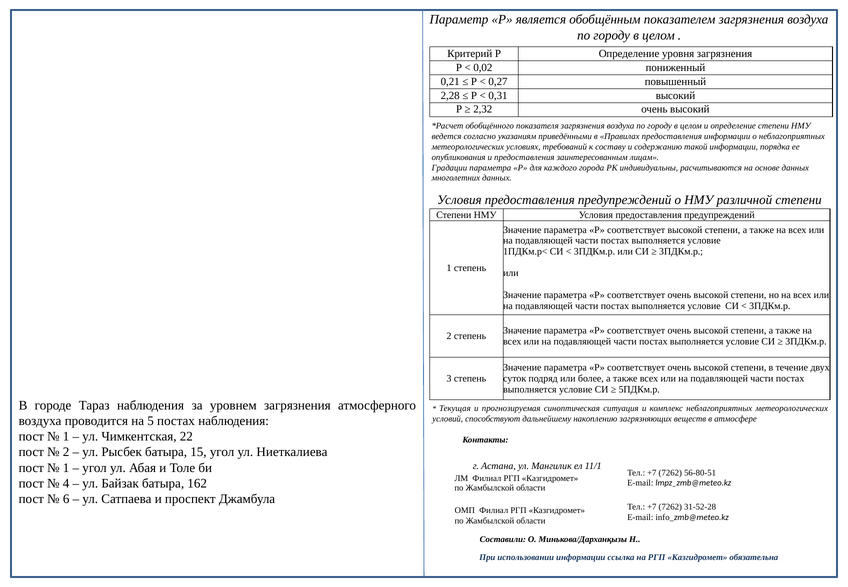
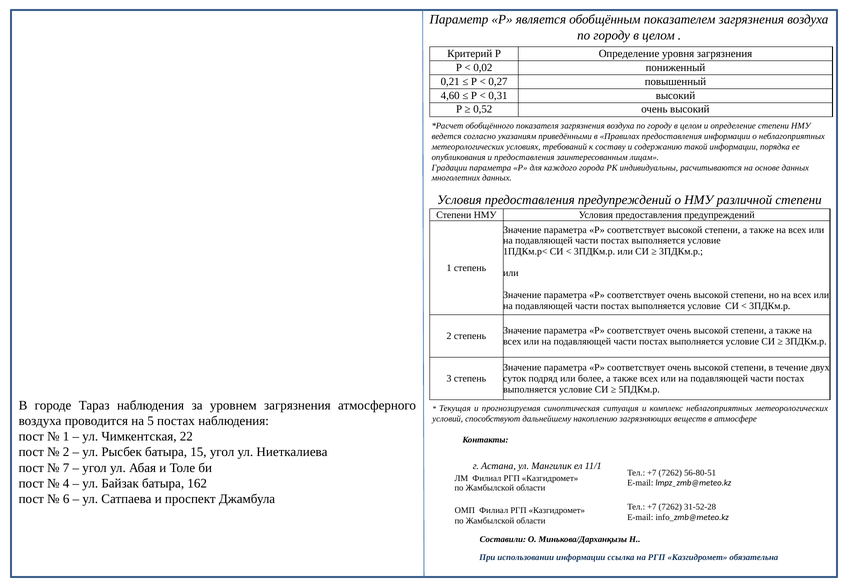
2,28: 2,28 -> 4,60 (450, 95)
2,32: 2,32 -> 0,52 (483, 109)
1: 1 -> 7 (66, 468)
